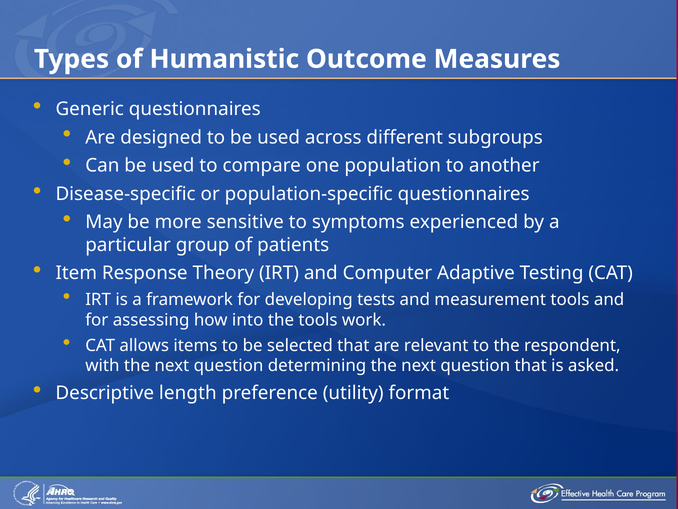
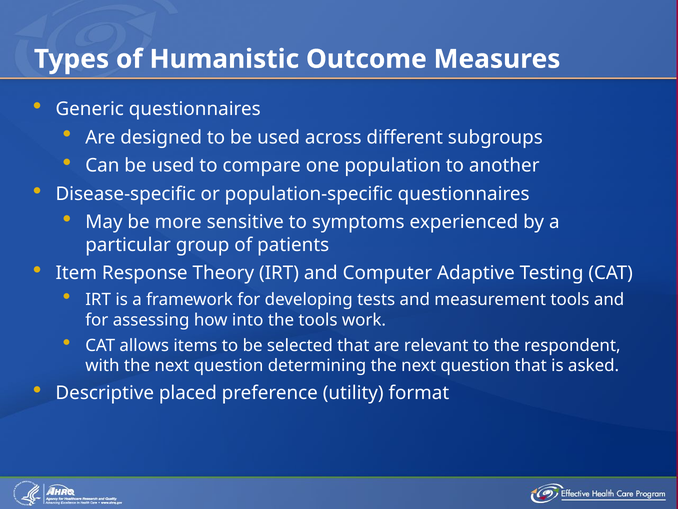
length: length -> placed (188, 393)
